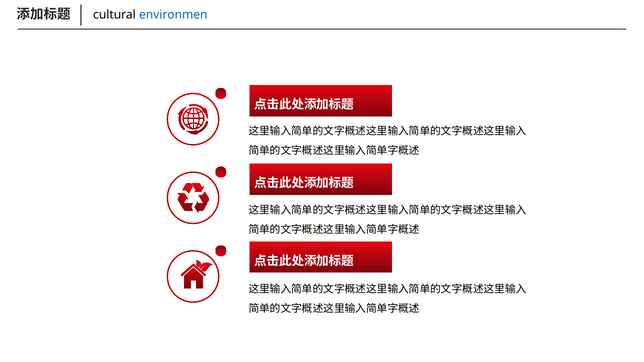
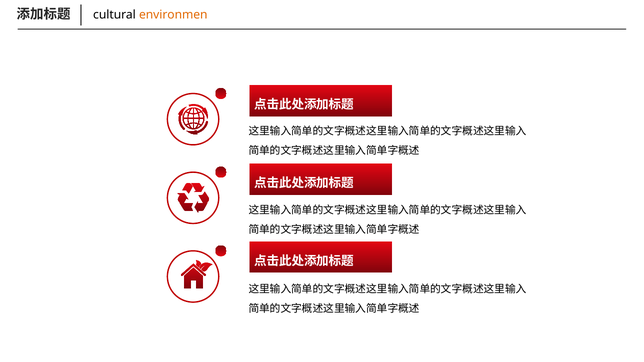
environmen colour: blue -> orange (173, 15)
